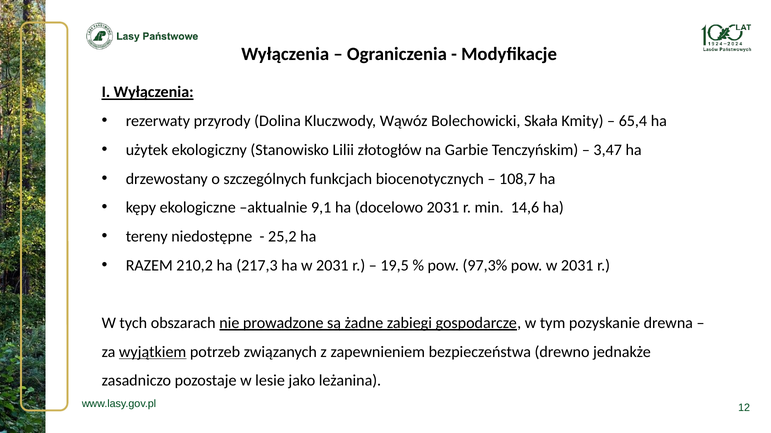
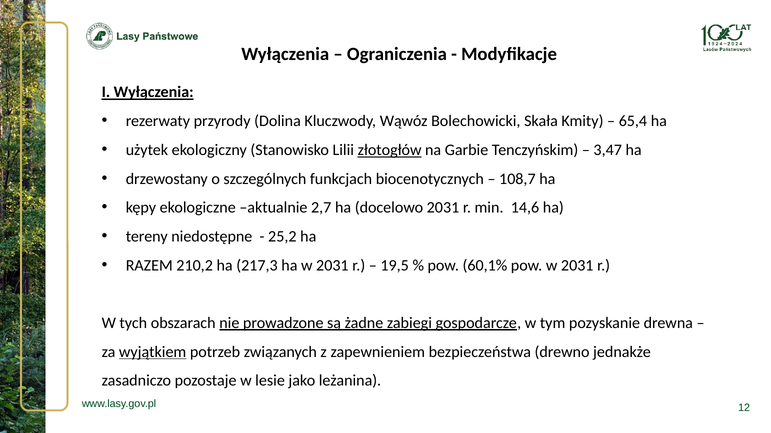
złotogłów underline: none -> present (390, 150)
9,1: 9,1 -> 2,7 (321, 208)
97,3%: 97,3% -> 60,1% (485, 266)
